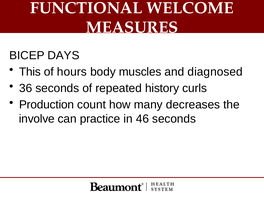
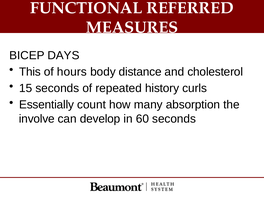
WELCOME: WELCOME -> REFERRED (190, 8)
muscles: muscles -> distance (140, 72)
diagnosed: diagnosed -> cholesterol (215, 72)
36: 36 -> 15 (26, 88)
Production: Production -> Essentially (47, 105)
decreases: decreases -> absorption (193, 105)
practice: practice -> develop (100, 119)
46: 46 -> 60 (142, 119)
